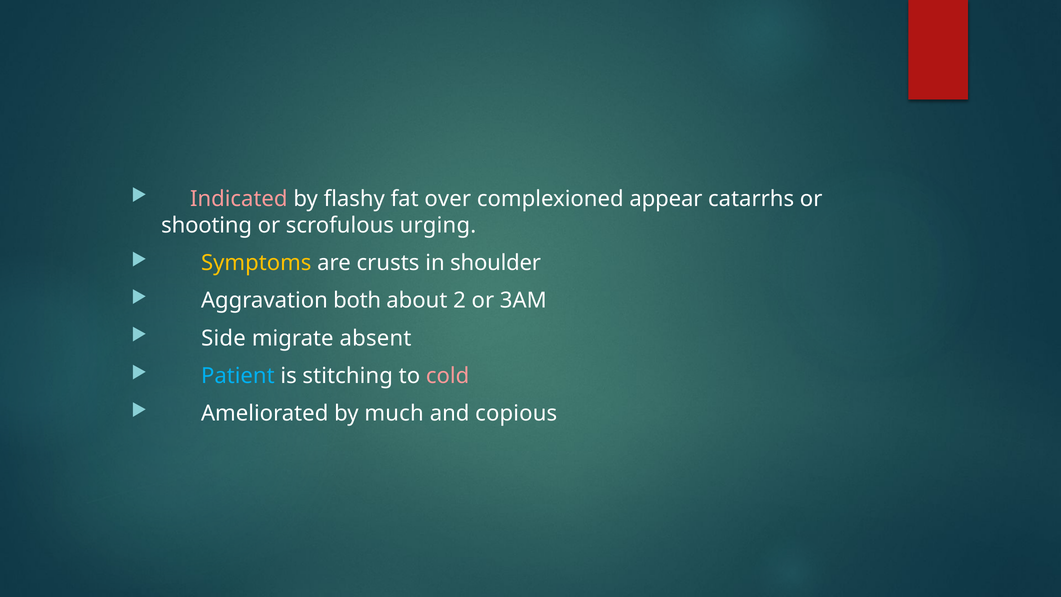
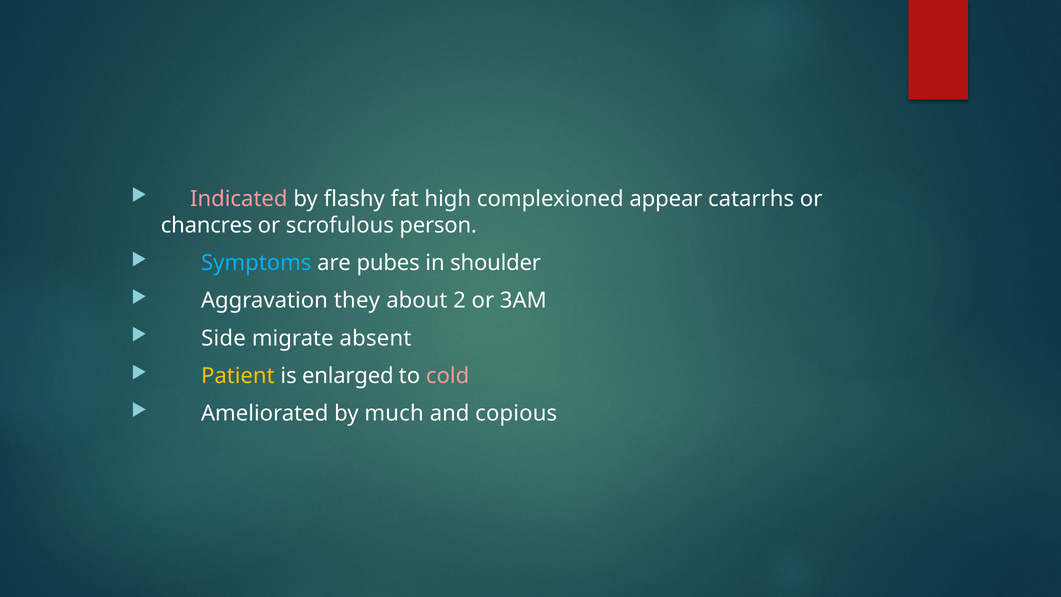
over: over -> high (448, 199)
shooting: shooting -> chancres (207, 225)
urging: urging -> person (438, 225)
Symptoms colour: yellow -> light blue (256, 263)
crusts: crusts -> pubes (388, 263)
both: both -> they (357, 301)
Patient colour: light blue -> yellow (238, 376)
stitching: stitching -> enlarged (348, 376)
